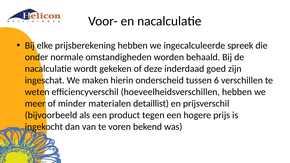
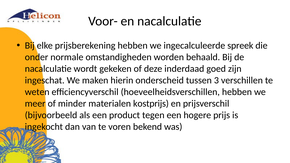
6: 6 -> 3 (216, 80)
detaillist: detaillist -> kostprijs (151, 104)
